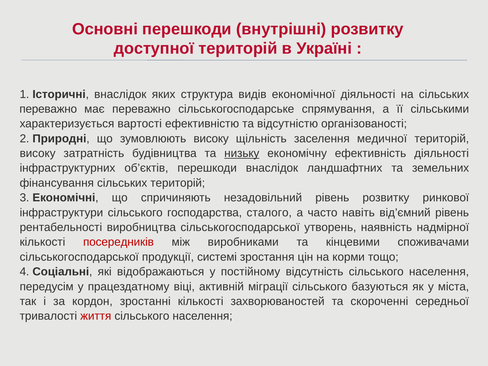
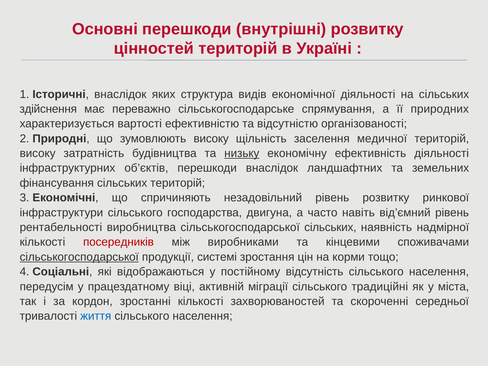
доступної: доступної -> цінностей (154, 49)
переважно: переважно -> здійснення (48, 109)
сільськими: сільськими -> природних (440, 109)
сталого: сталого -> двигуна (269, 213)
сільськогосподарської утворень: утворень -> сільських (330, 227)
сільськогосподарської underline: none -> present (79, 257)
базуються: базуються -> традиційні (380, 287)
життя colour: red -> blue (96, 316)
